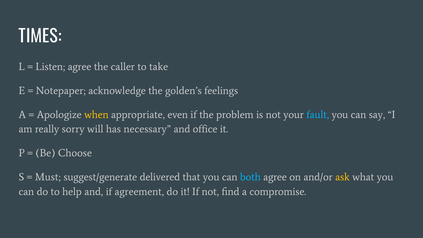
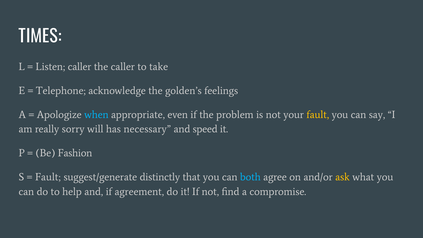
Listen agree: agree -> caller (80, 67)
Notepaper: Notepaper -> Telephone (61, 91)
when colour: yellow -> light blue (96, 114)
fault colour: light blue -> yellow (318, 114)
office: office -> speed (205, 129)
Choose: Choose -> Fashion (75, 153)
Must: Must -> Fault (48, 177)
delivered: delivered -> distinctly (160, 177)
